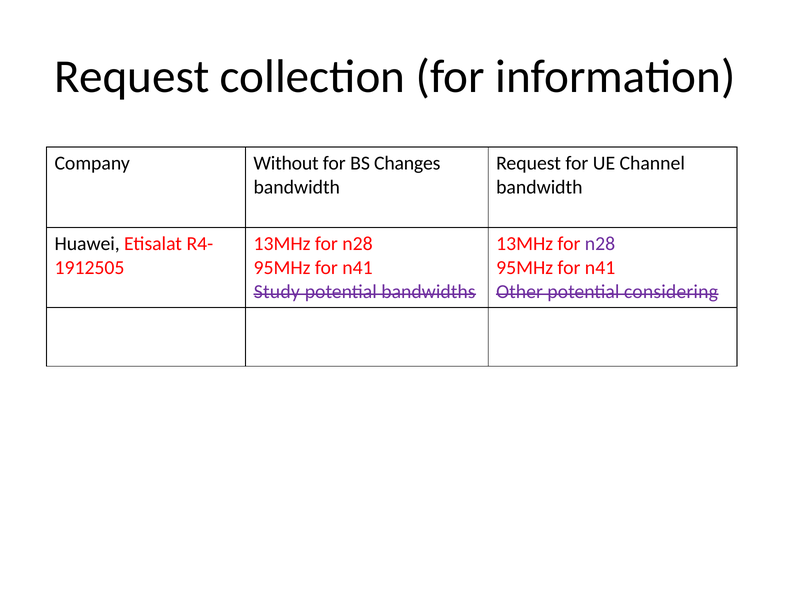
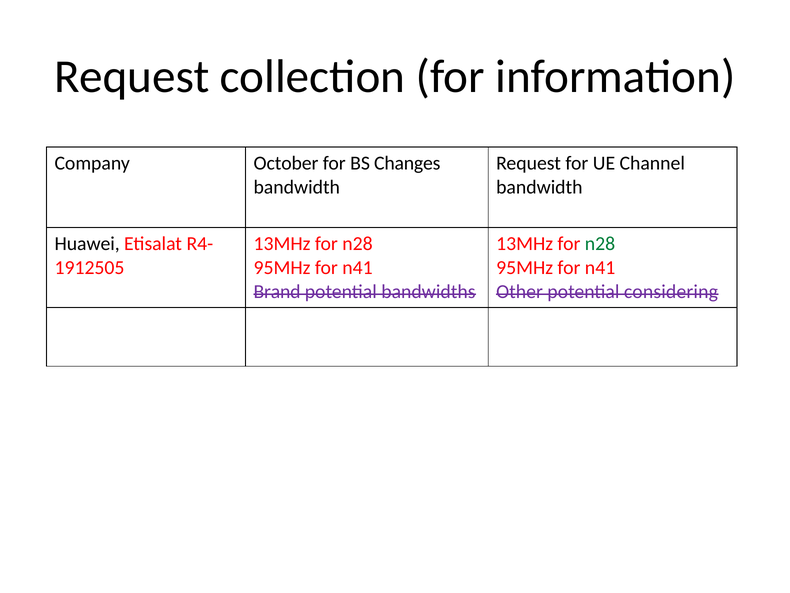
Without: Without -> October (286, 163)
n28 colour: purple -> green (600, 243)
Study: Study -> Brand (277, 292)
